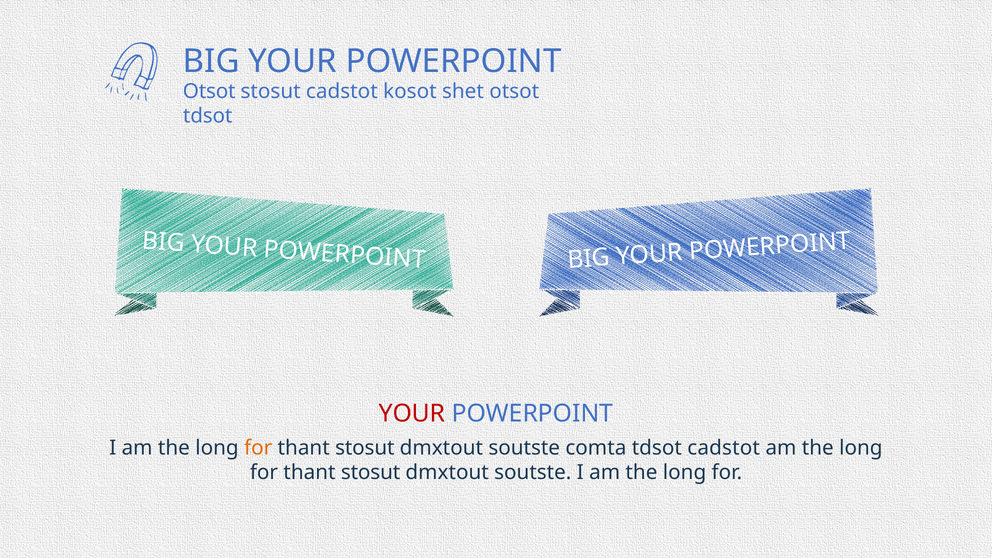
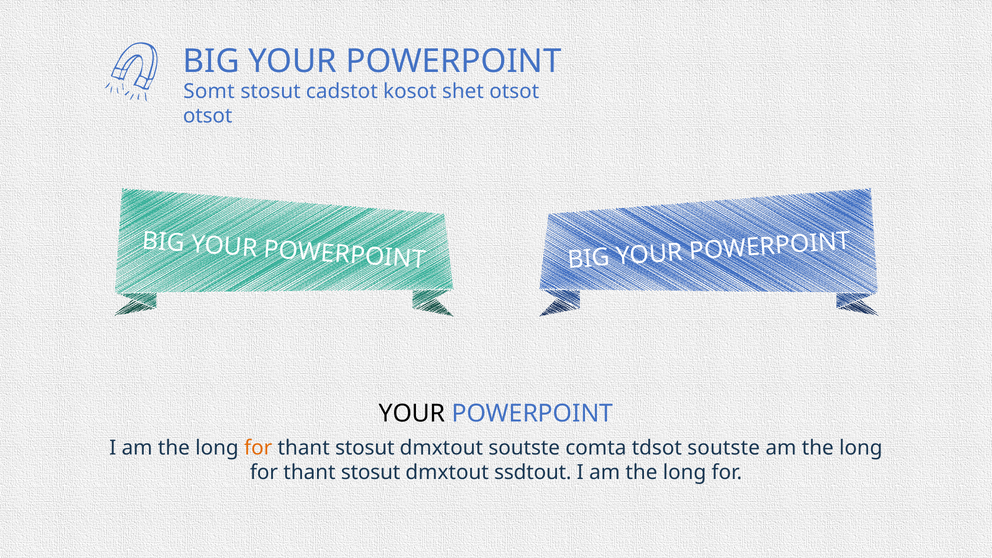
Otsot: Otsot -> Somt (209, 91)
tdsot: tdsot -> otsot (208, 116)
YOUR colour: red -> black (412, 414)
tdsot cadstot: cadstot -> soutste (724, 448)
soutste: soutste -> ssdtout (533, 473)
